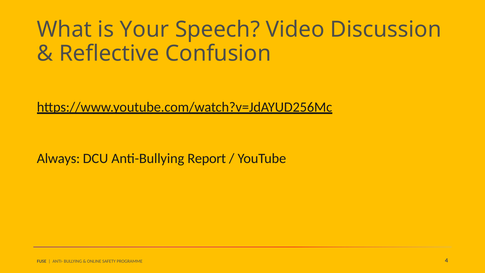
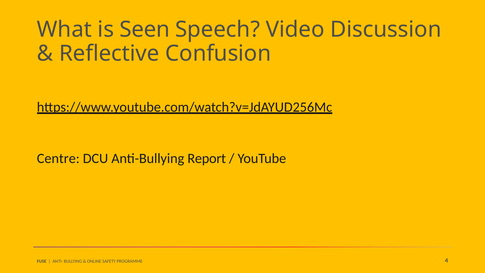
Your: Your -> Seen (145, 30)
Always: Always -> Centre (58, 158)
